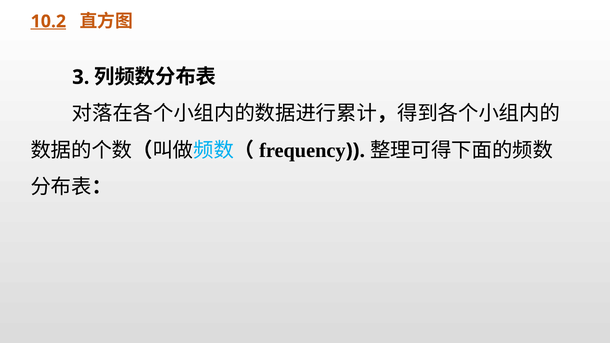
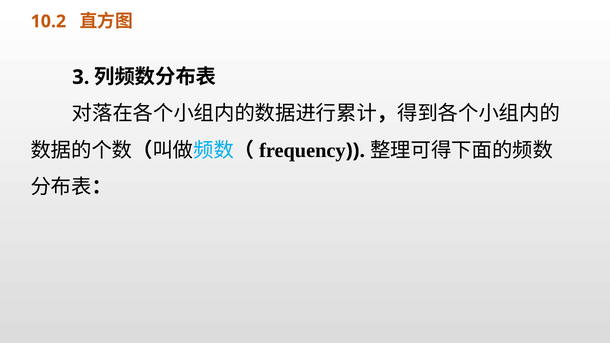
10.2 underline: present -> none (48, 21)
